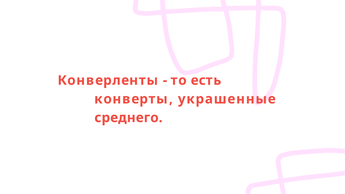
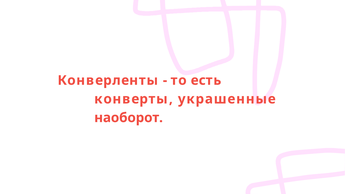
среднего: среднего -> наоборот (129, 118)
